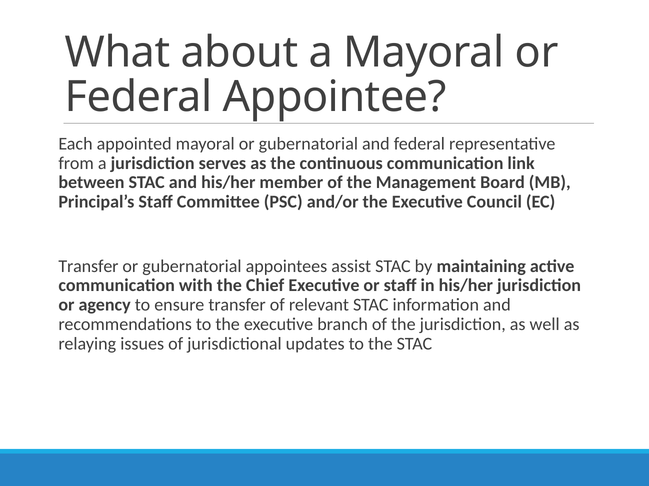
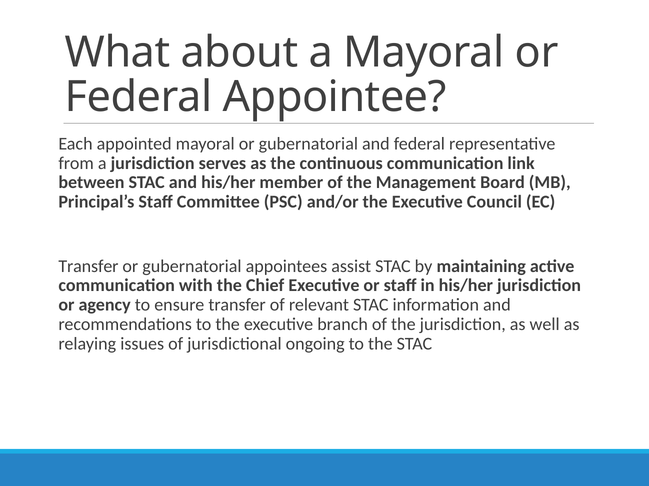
updates: updates -> ongoing (315, 344)
